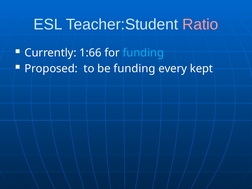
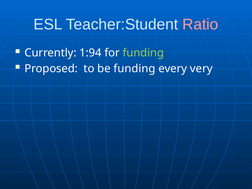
1:66: 1:66 -> 1:94 (90, 53)
funding colour: light blue -> light green (143, 53)
kept: kept -> very (201, 69)
